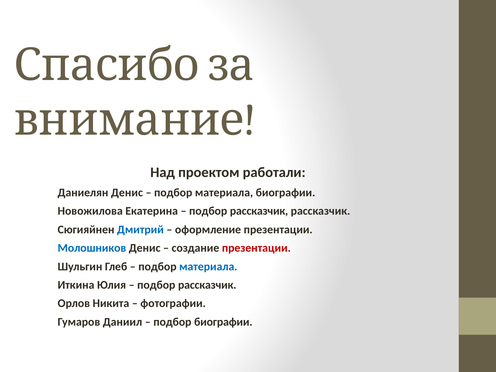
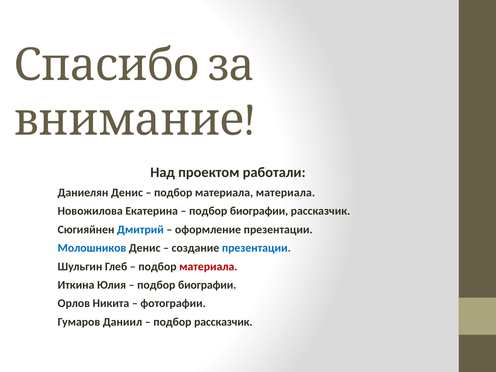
материала биографии: биографии -> материала (285, 193)
рассказчик: рассказчик -> биографии (259, 211)
презентации colour: red -> blue (256, 248)
материала colour: blue -> red (208, 266)
рассказчик: рассказчик -> биографии (207, 285)
подбор биографии: биографии -> рассказчик (223, 322)
